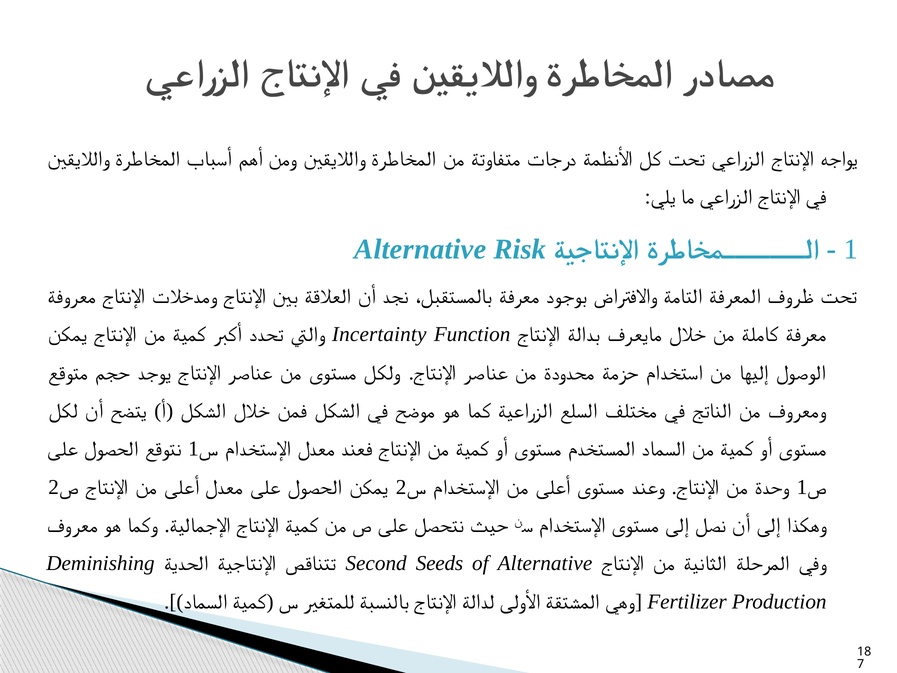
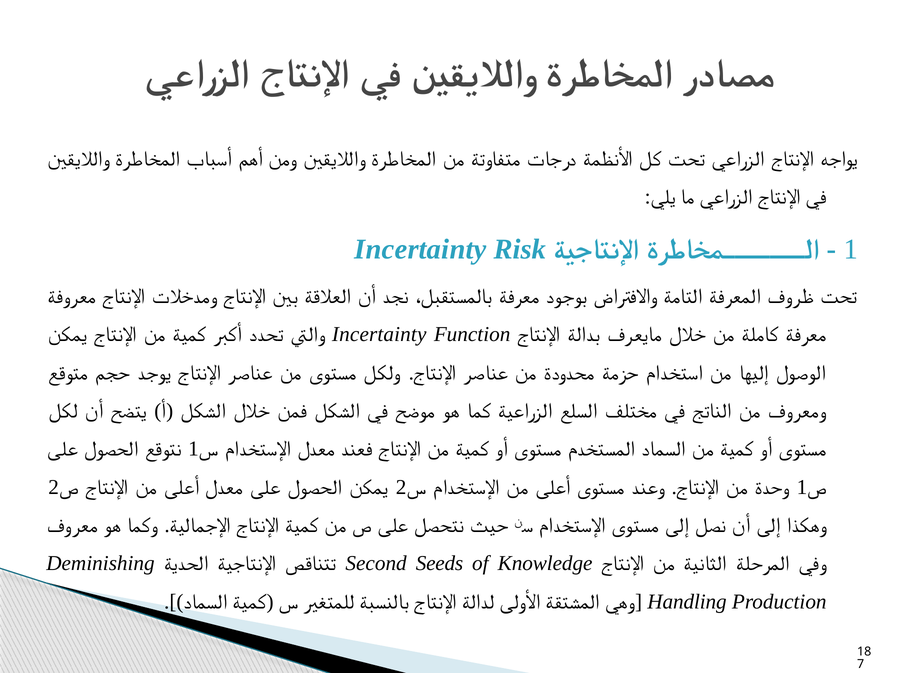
Alternative: Alternative -> Incertainty (420, 249)
of Alternative: Alternative -> Knowledge (545, 563)
Fertilizer: Fertilizer -> Handling (687, 601)
